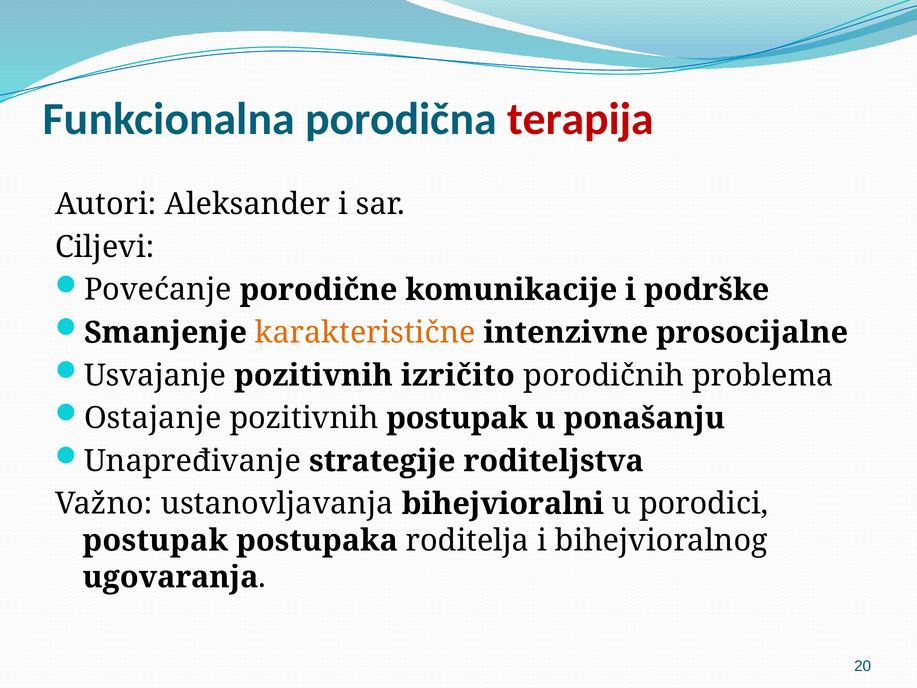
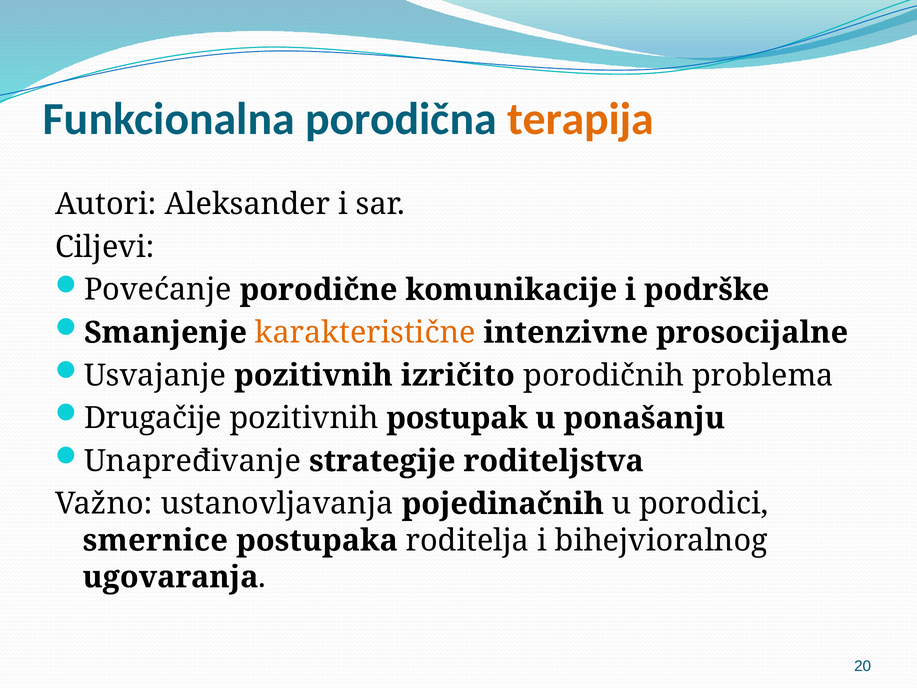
terapija colour: red -> orange (580, 119)
Ostajanje: Ostajanje -> Drugačije (153, 418)
bihejvioralni: bihejvioralni -> pojedinačnih (503, 504)
postupak: postupak -> smernice (155, 540)
